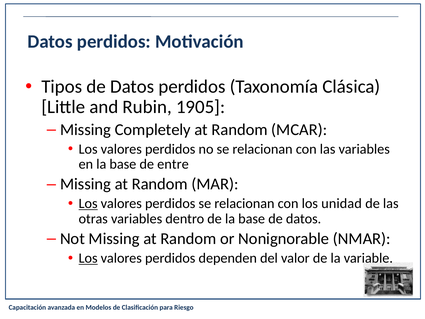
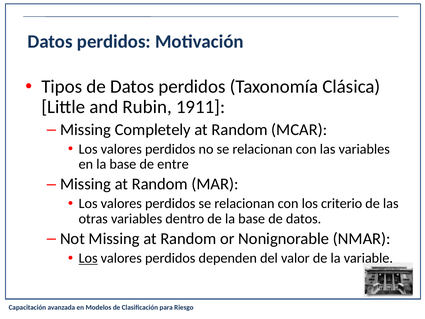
1905: 1905 -> 1911 (201, 107)
Los underline: present -> none (88, 203)
unidad: unidad -> criterio (342, 203)
